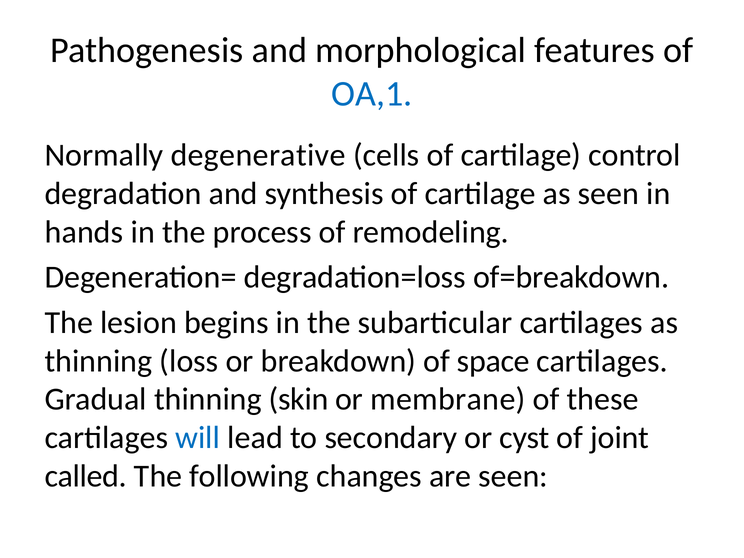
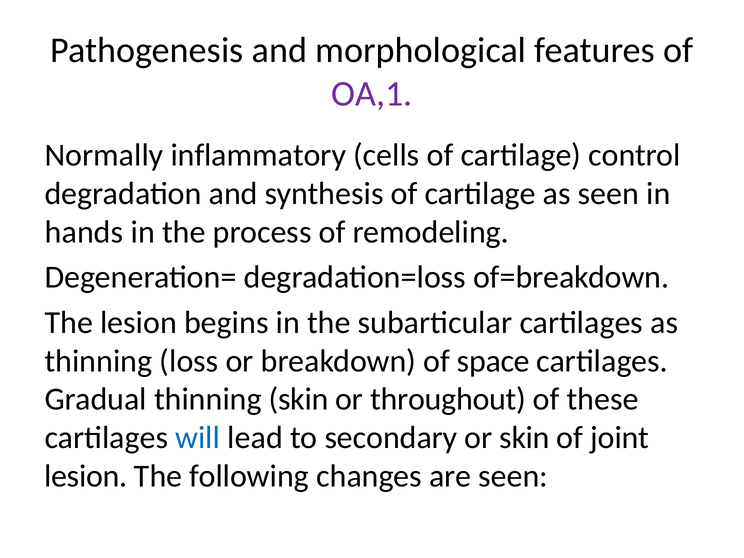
OA,1 colour: blue -> purple (372, 94)
degenerative: degenerative -> inflammatory (258, 155)
membrane: membrane -> throughout (448, 399)
or cyst: cyst -> skin (525, 438)
called: called -> lesion (86, 476)
